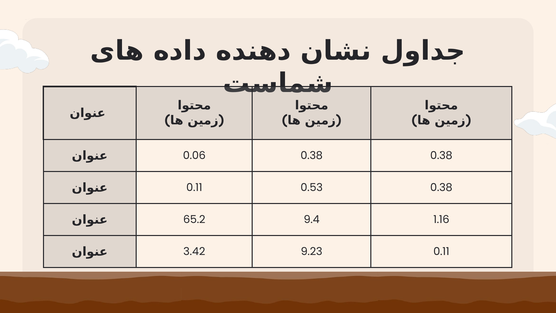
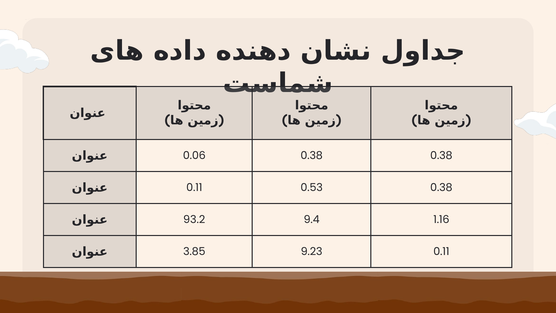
65.2: 65.2 -> 93.2 (194, 219)
3.42: 3.42 -> 3.85 (194, 251)
